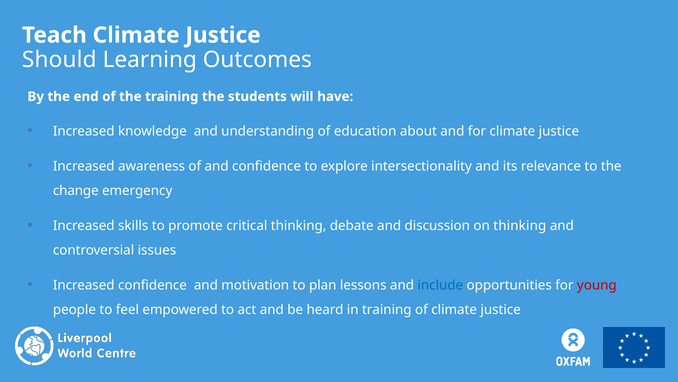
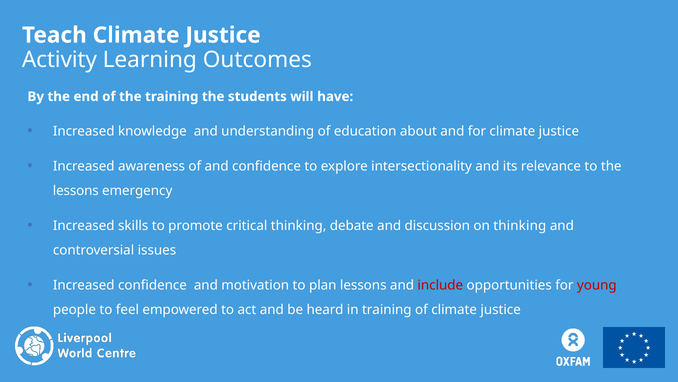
Should: Should -> Activity (59, 60)
change: change -> lessons (76, 191)
include colour: blue -> red (440, 285)
